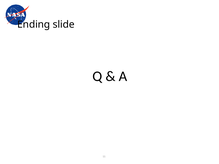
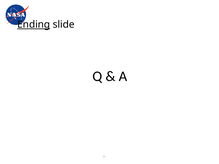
Ending underline: none -> present (34, 25)
